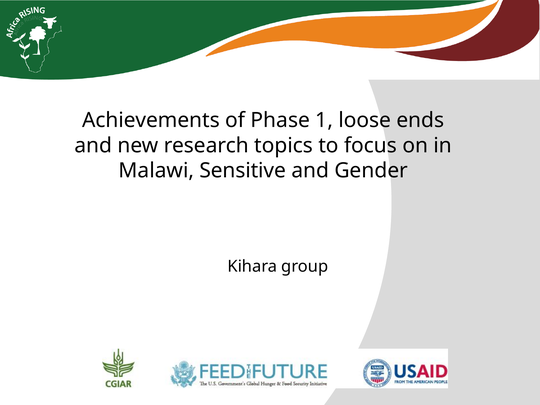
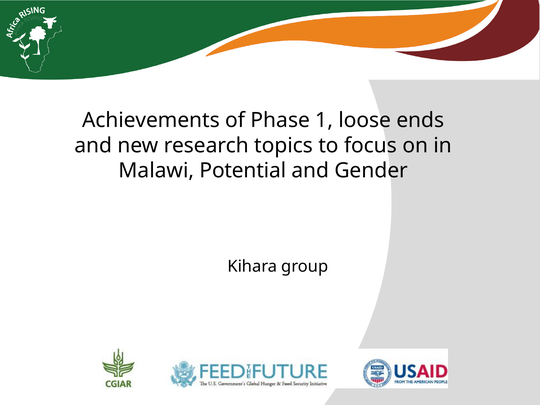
Sensitive: Sensitive -> Potential (243, 171)
